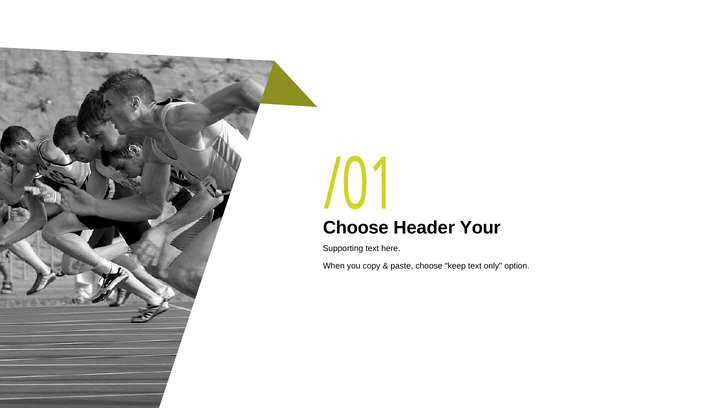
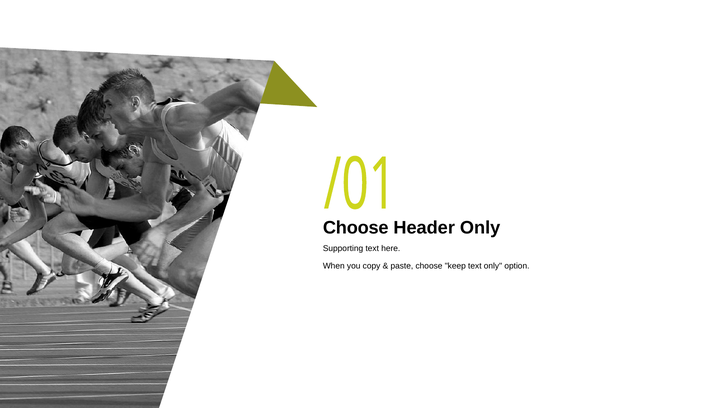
Header Your: Your -> Only (480, 228)
